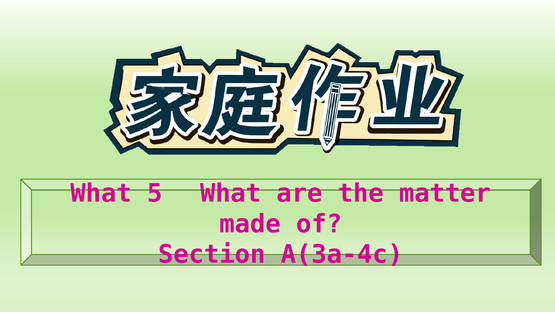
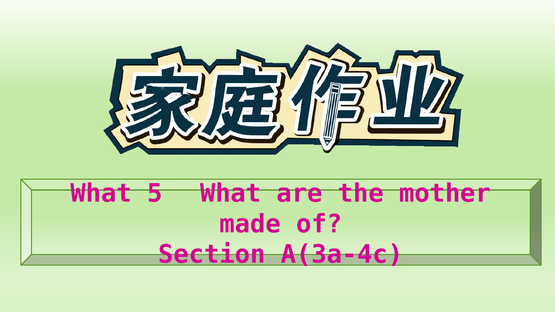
matter: matter -> mother (445, 194)
